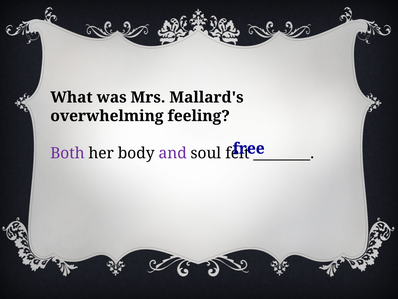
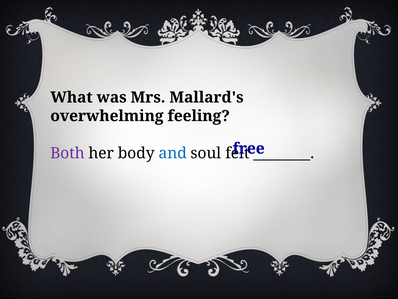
and colour: purple -> blue (173, 153)
